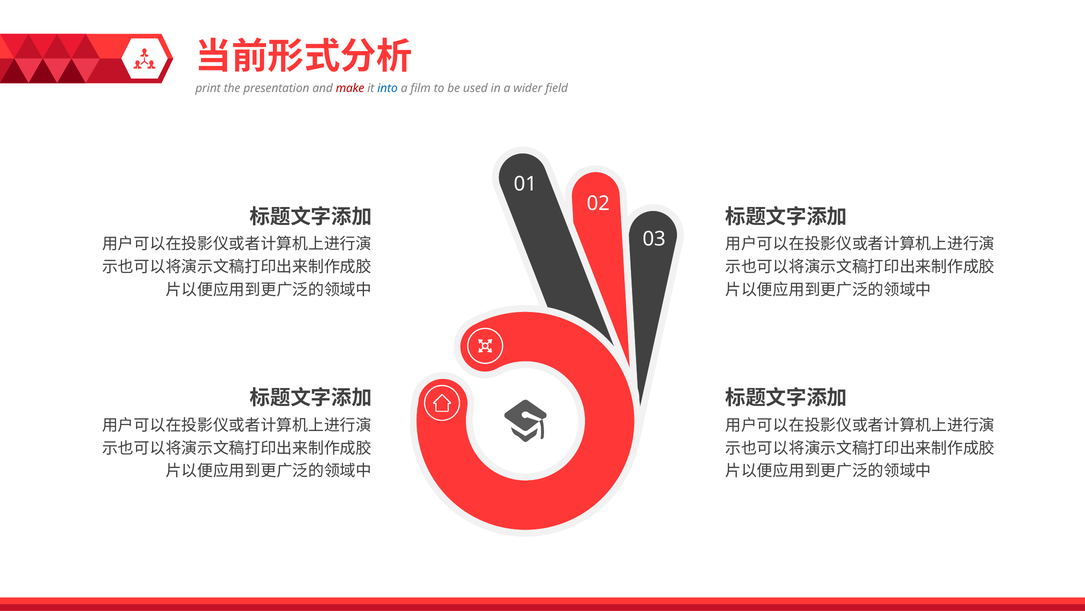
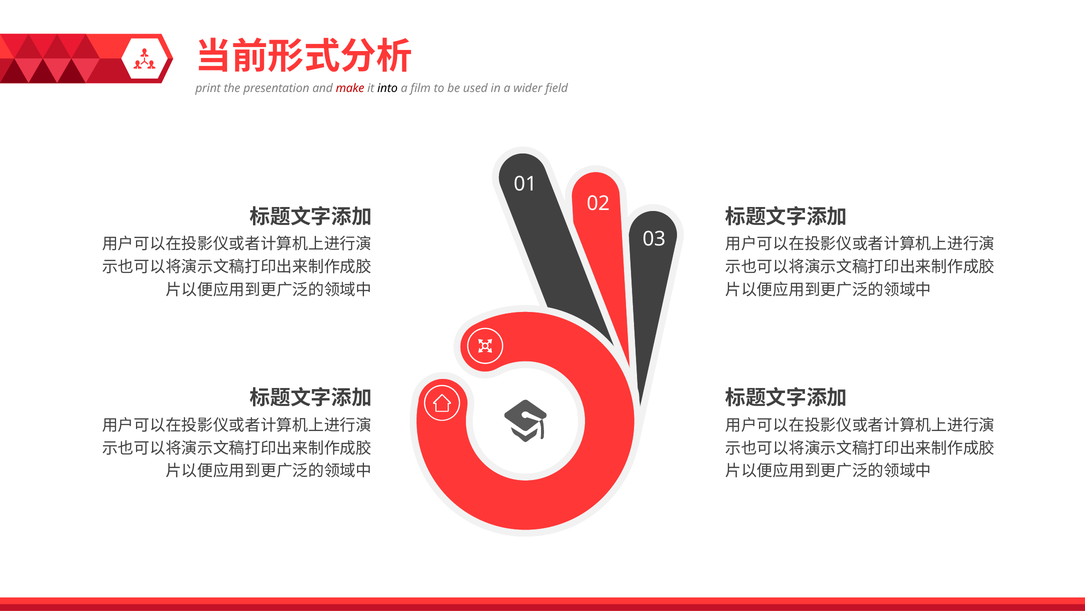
into colour: blue -> black (388, 88)
